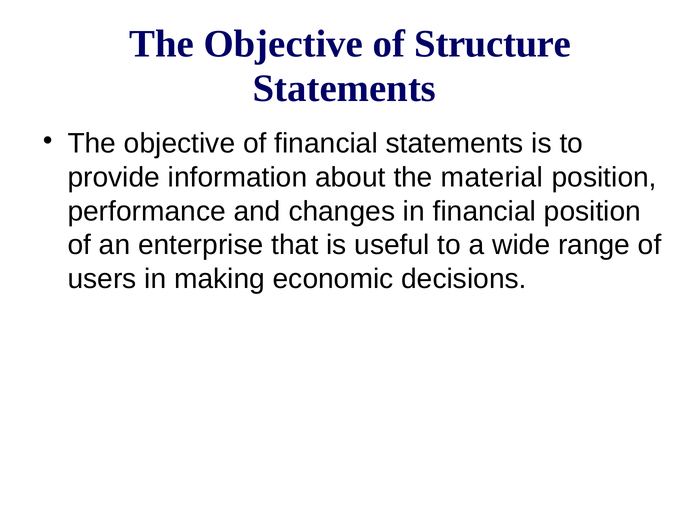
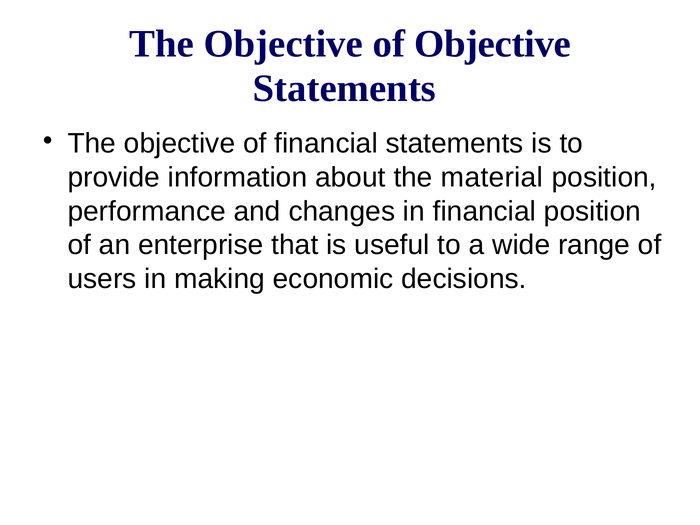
of Structure: Structure -> Objective (493, 44)
